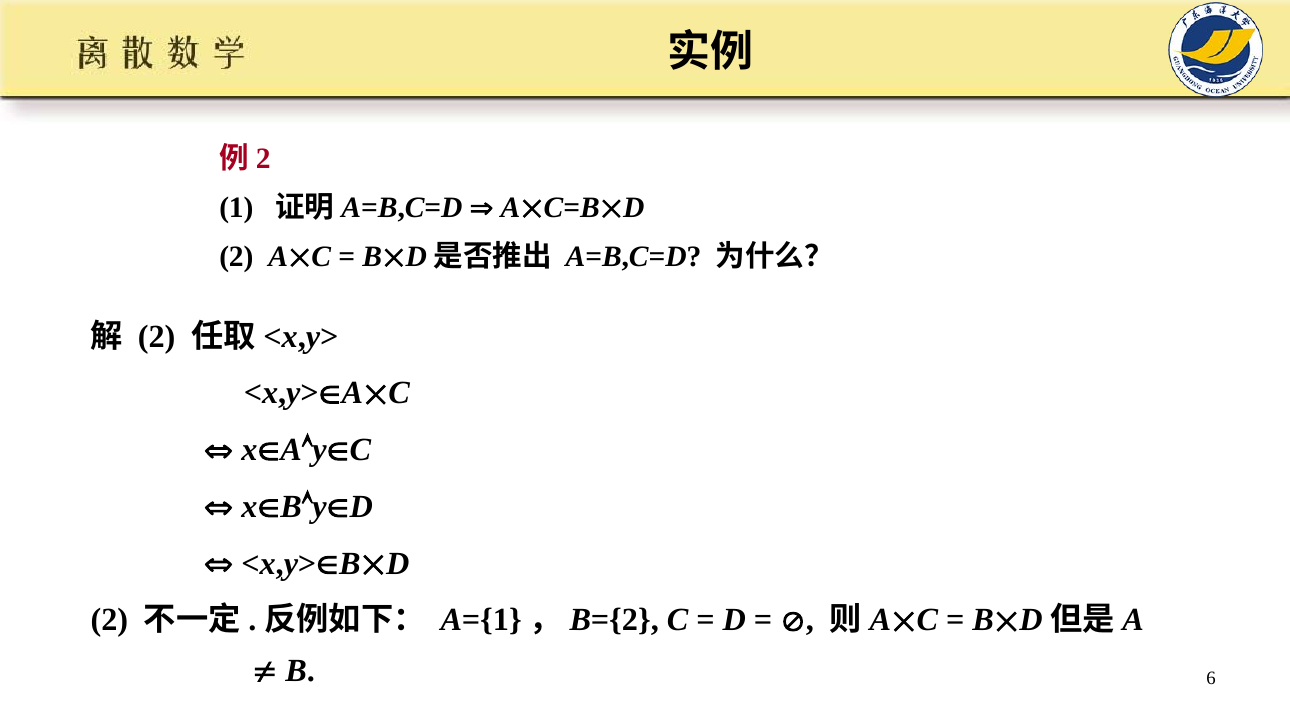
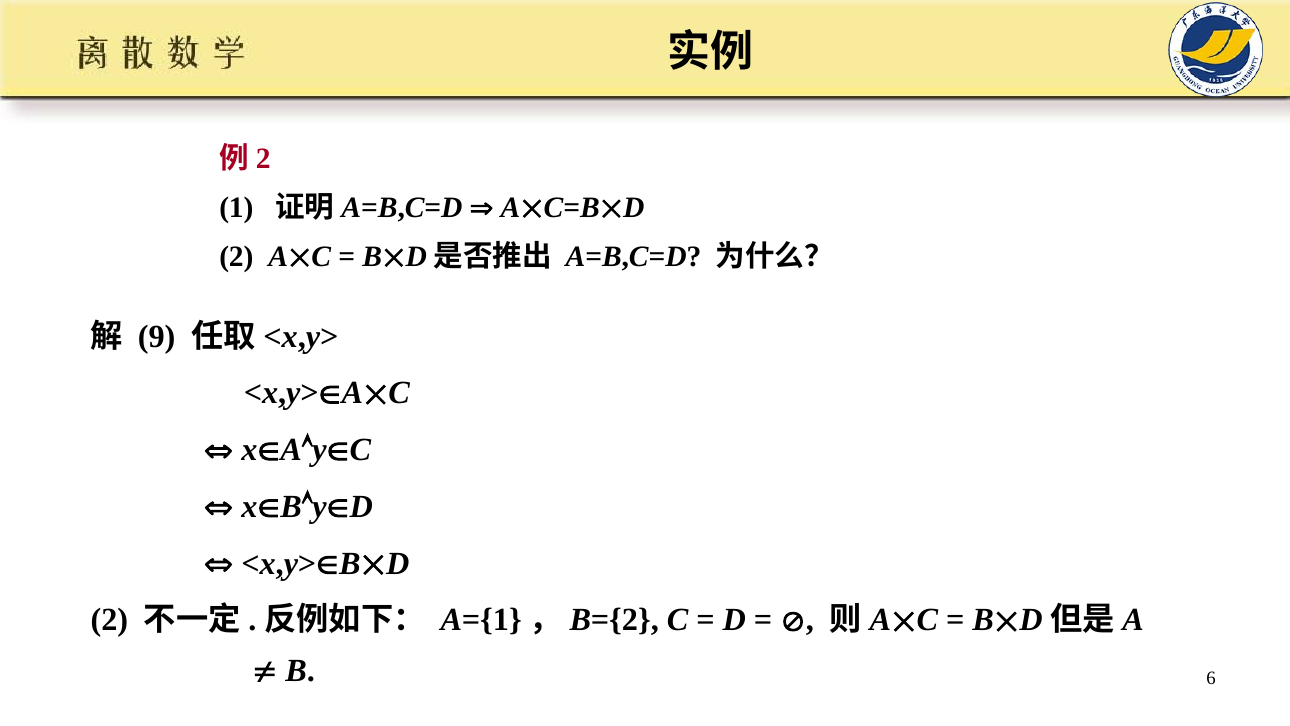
2: 2 -> 9 (157, 336)
